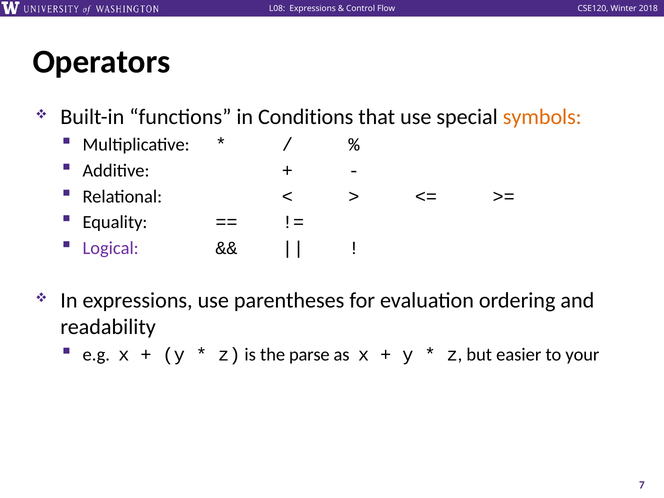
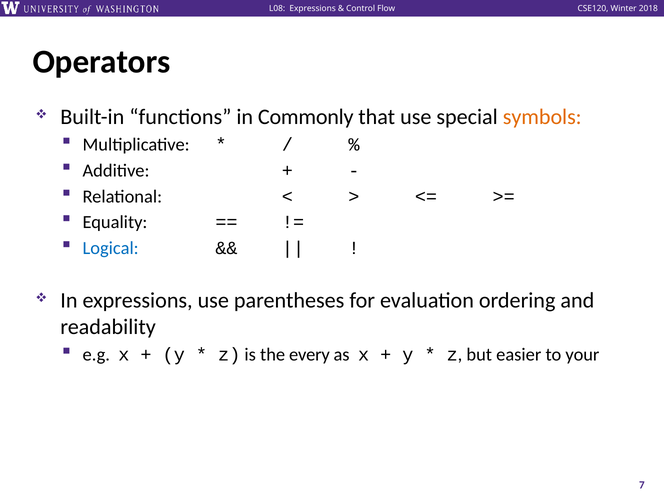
Conditions: Conditions -> Commonly (306, 117)
Logical colour: purple -> blue (111, 248)
parse: parse -> every (309, 355)
